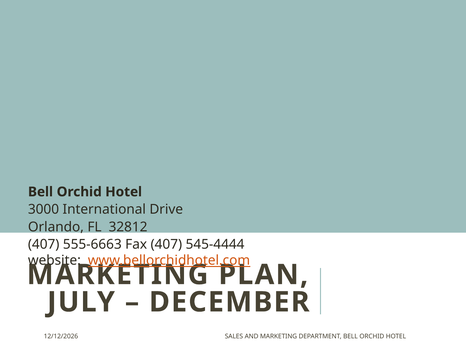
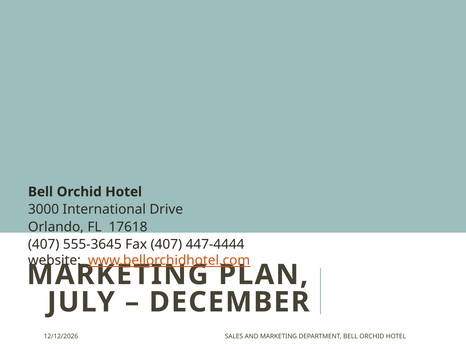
32812: 32812 -> 17618 (128, 227)
555-6663: 555-6663 -> 555-3645 (92, 245)
545-4444: 545-4444 -> 447-4444 (215, 245)
